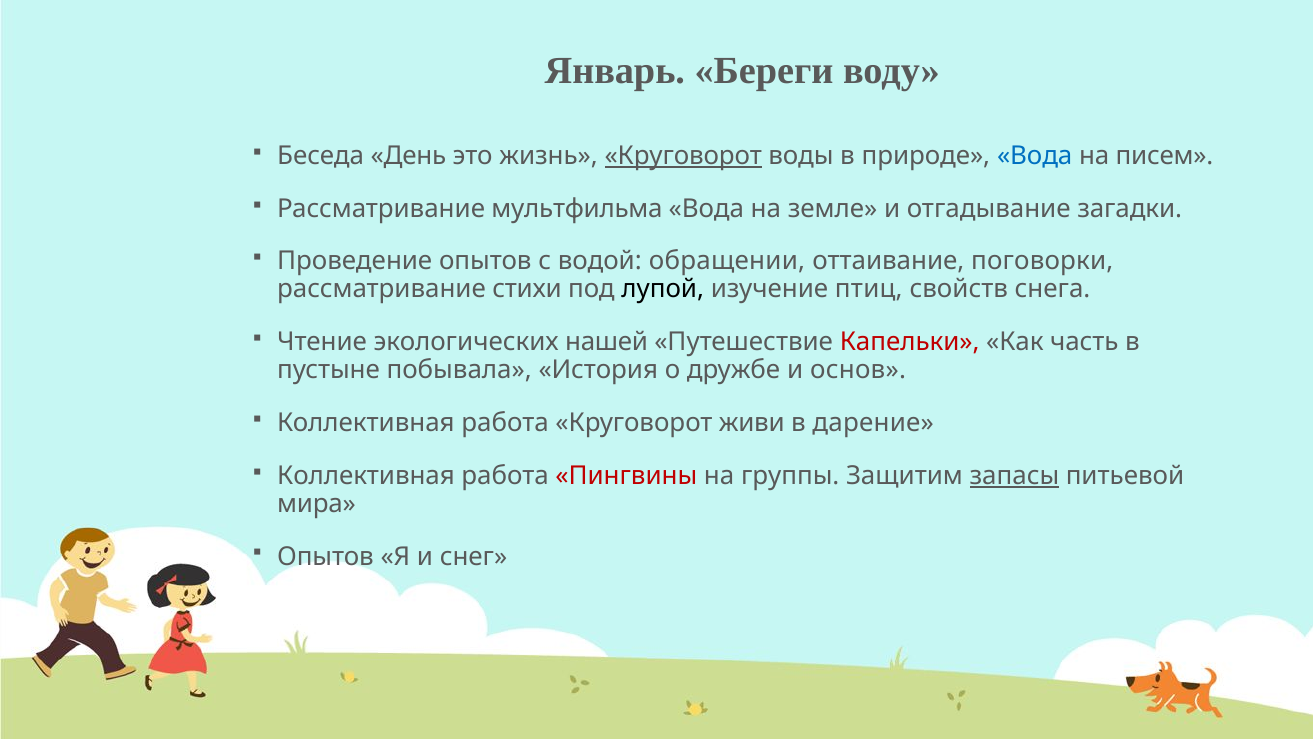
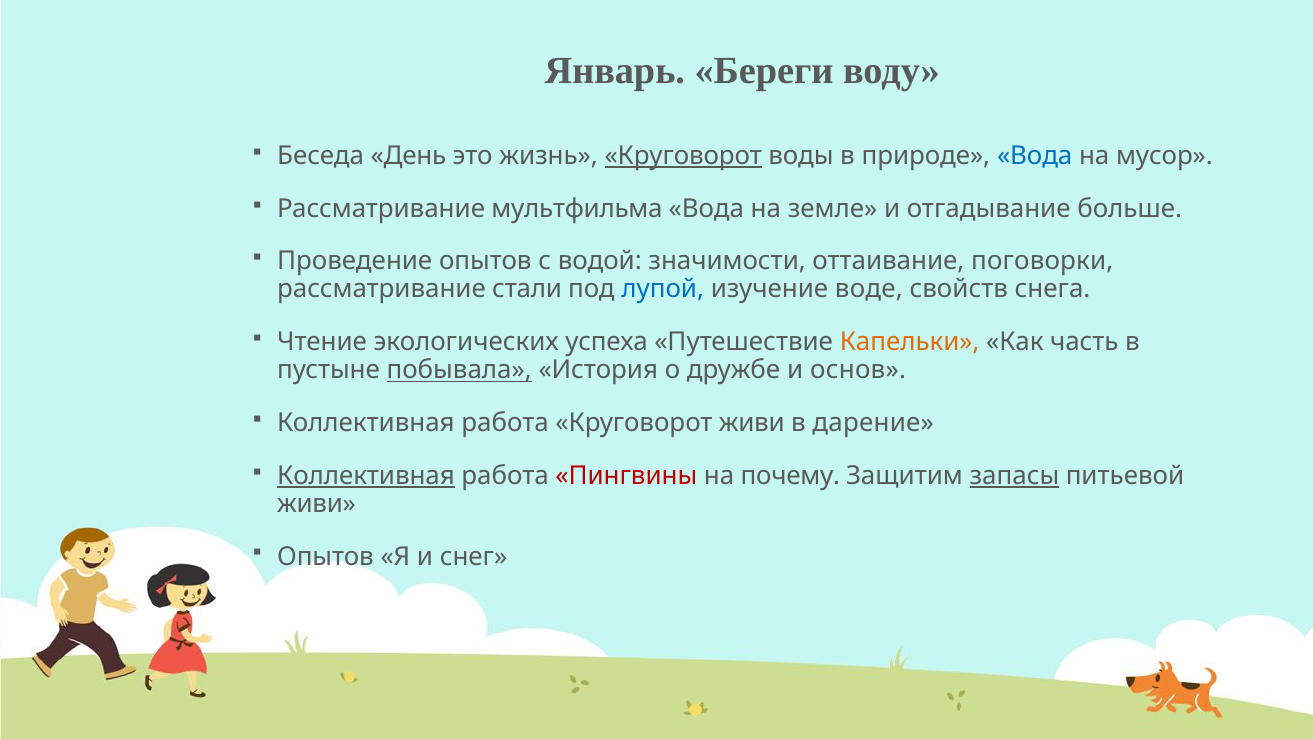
писем: писем -> мусор (1164, 156)
загадки: загадки -> больше (1130, 208)
обращении: обращении -> значимости (727, 261)
стихи: стихи -> стали (527, 289)
лупой colour: black -> blue (663, 289)
птиц: птиц -> воде (869, 289)
нашей: нашей -> успеха (607, 342)
Капельки colour: red -> orange (910, 342)
побывала underline: none -> present (459, 370)
Коллективная underline: none -> present (366, 475)
группы: группы -> почему (790, 475)
мира: мира -> живи (317, 503)
